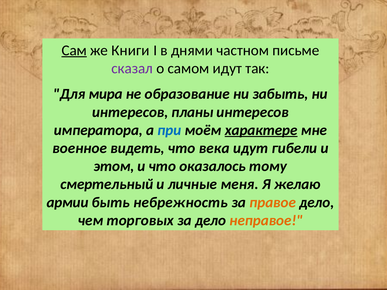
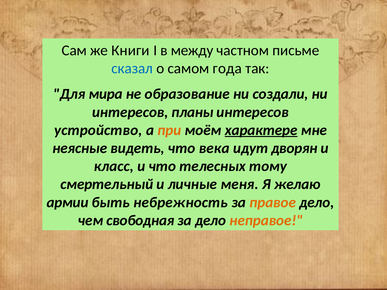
Сам underline: present -> none (74, 50)
днями: днями -> между (192, 50)
сказал colour: purple -> blue (132, 68)
самом идут: идут -> года (227, 68)
забыть: забыть -> создали (280, 94)
императора: императора -> устройство (98, 130)
при colour: blue -> orange (169, 130)
военное: военное -> неясные (80, 148)
гибели: гибели -> дворян (294, 148)
этом: этом -> класс (114, 166)
оказалось: оказалось -> телесных (213, 166)
торговых: торговых -> свободная (140, 221)
